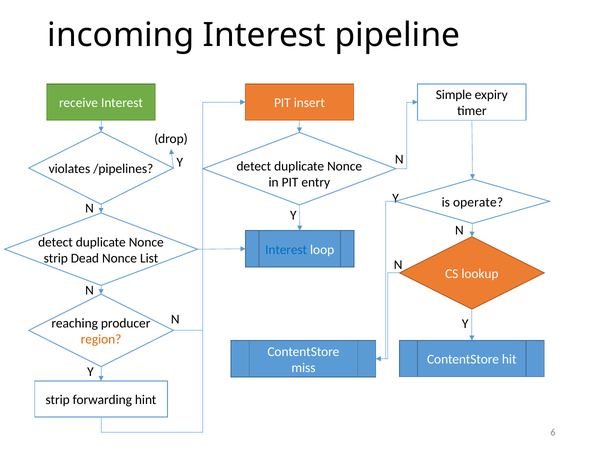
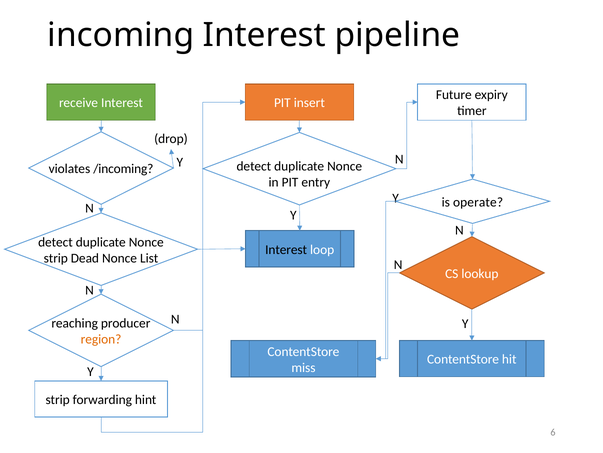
Simple: Simple -> Future (454, 95)
/pipelines: /pipelines -> /incoming (123, 169)
Interest colour: blue -> black (286, 249)
